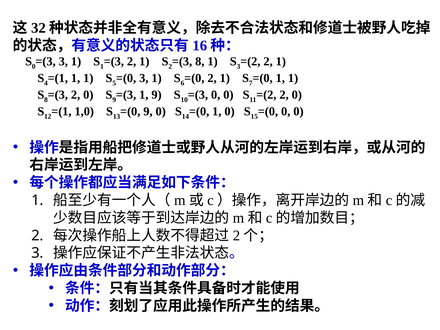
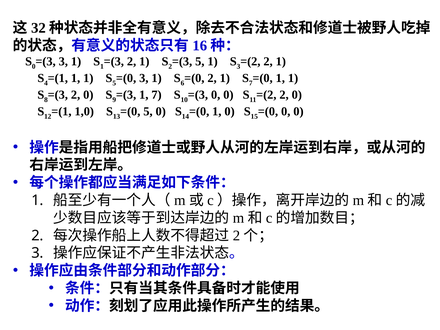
8: 8 -> 5 (200, 62)
1 9: 9 -> 7 (157, 95)
9: 9 -> 5 (148, 112)
